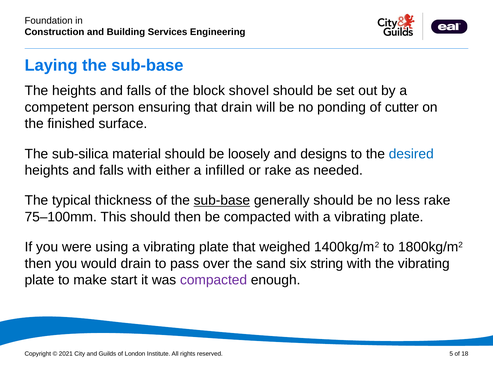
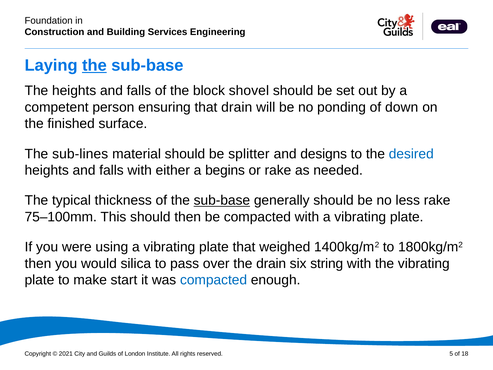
the underline: none -> present (94, 65)
cutter: cutter -> down (402, 107)
sub-silica: sub-silica -> sub-lines (80, 154)
loosely: loosely -> splitter (249, 154)
infilled: infilled -> begins (225, 170)
would drain: drain -> silica (136, 263)
the sand: sand -> drain (271, 263)
compacted colour: purple -> blue (214, 280)
